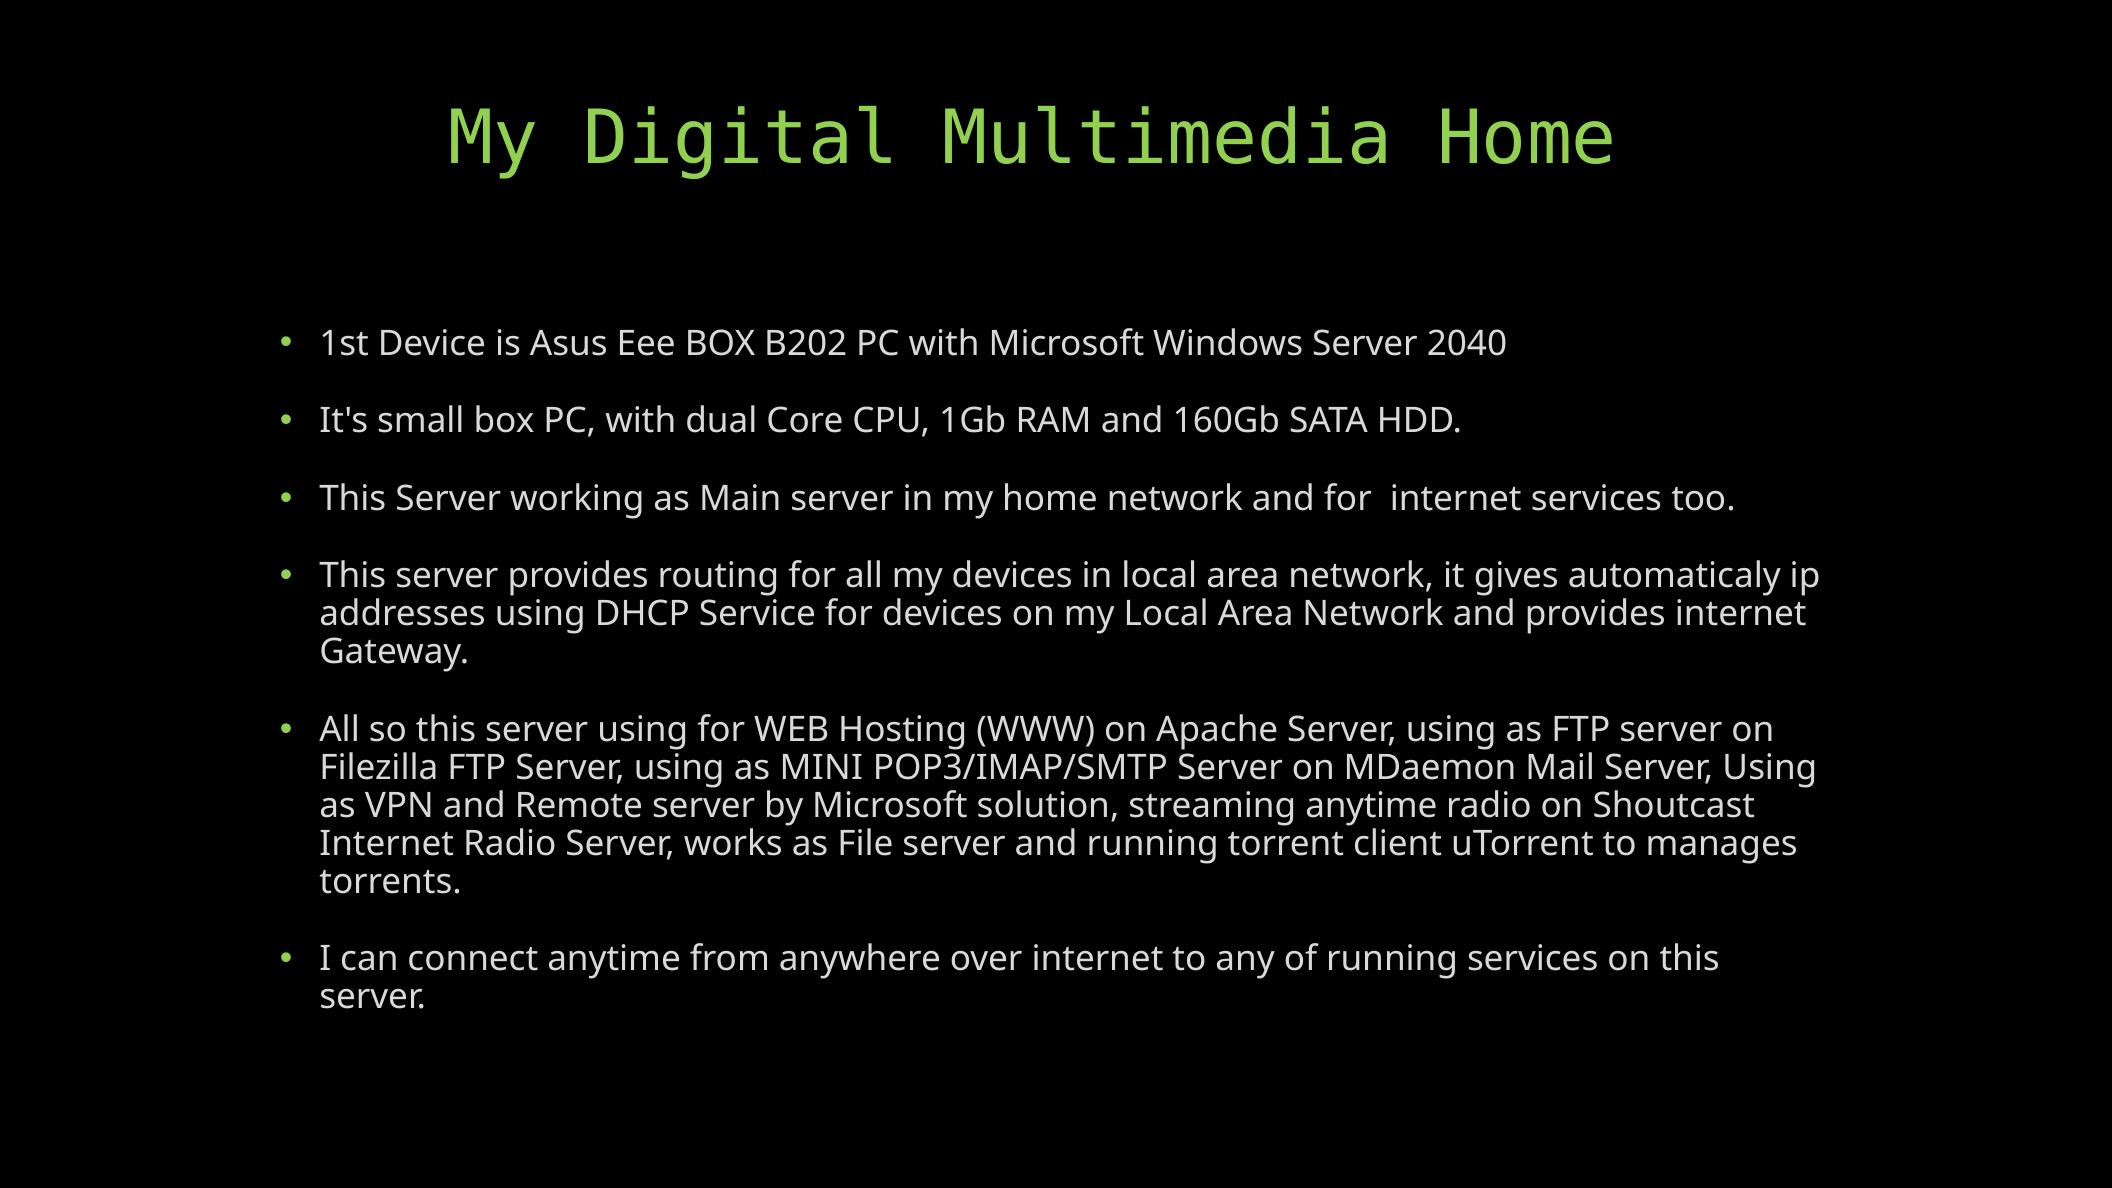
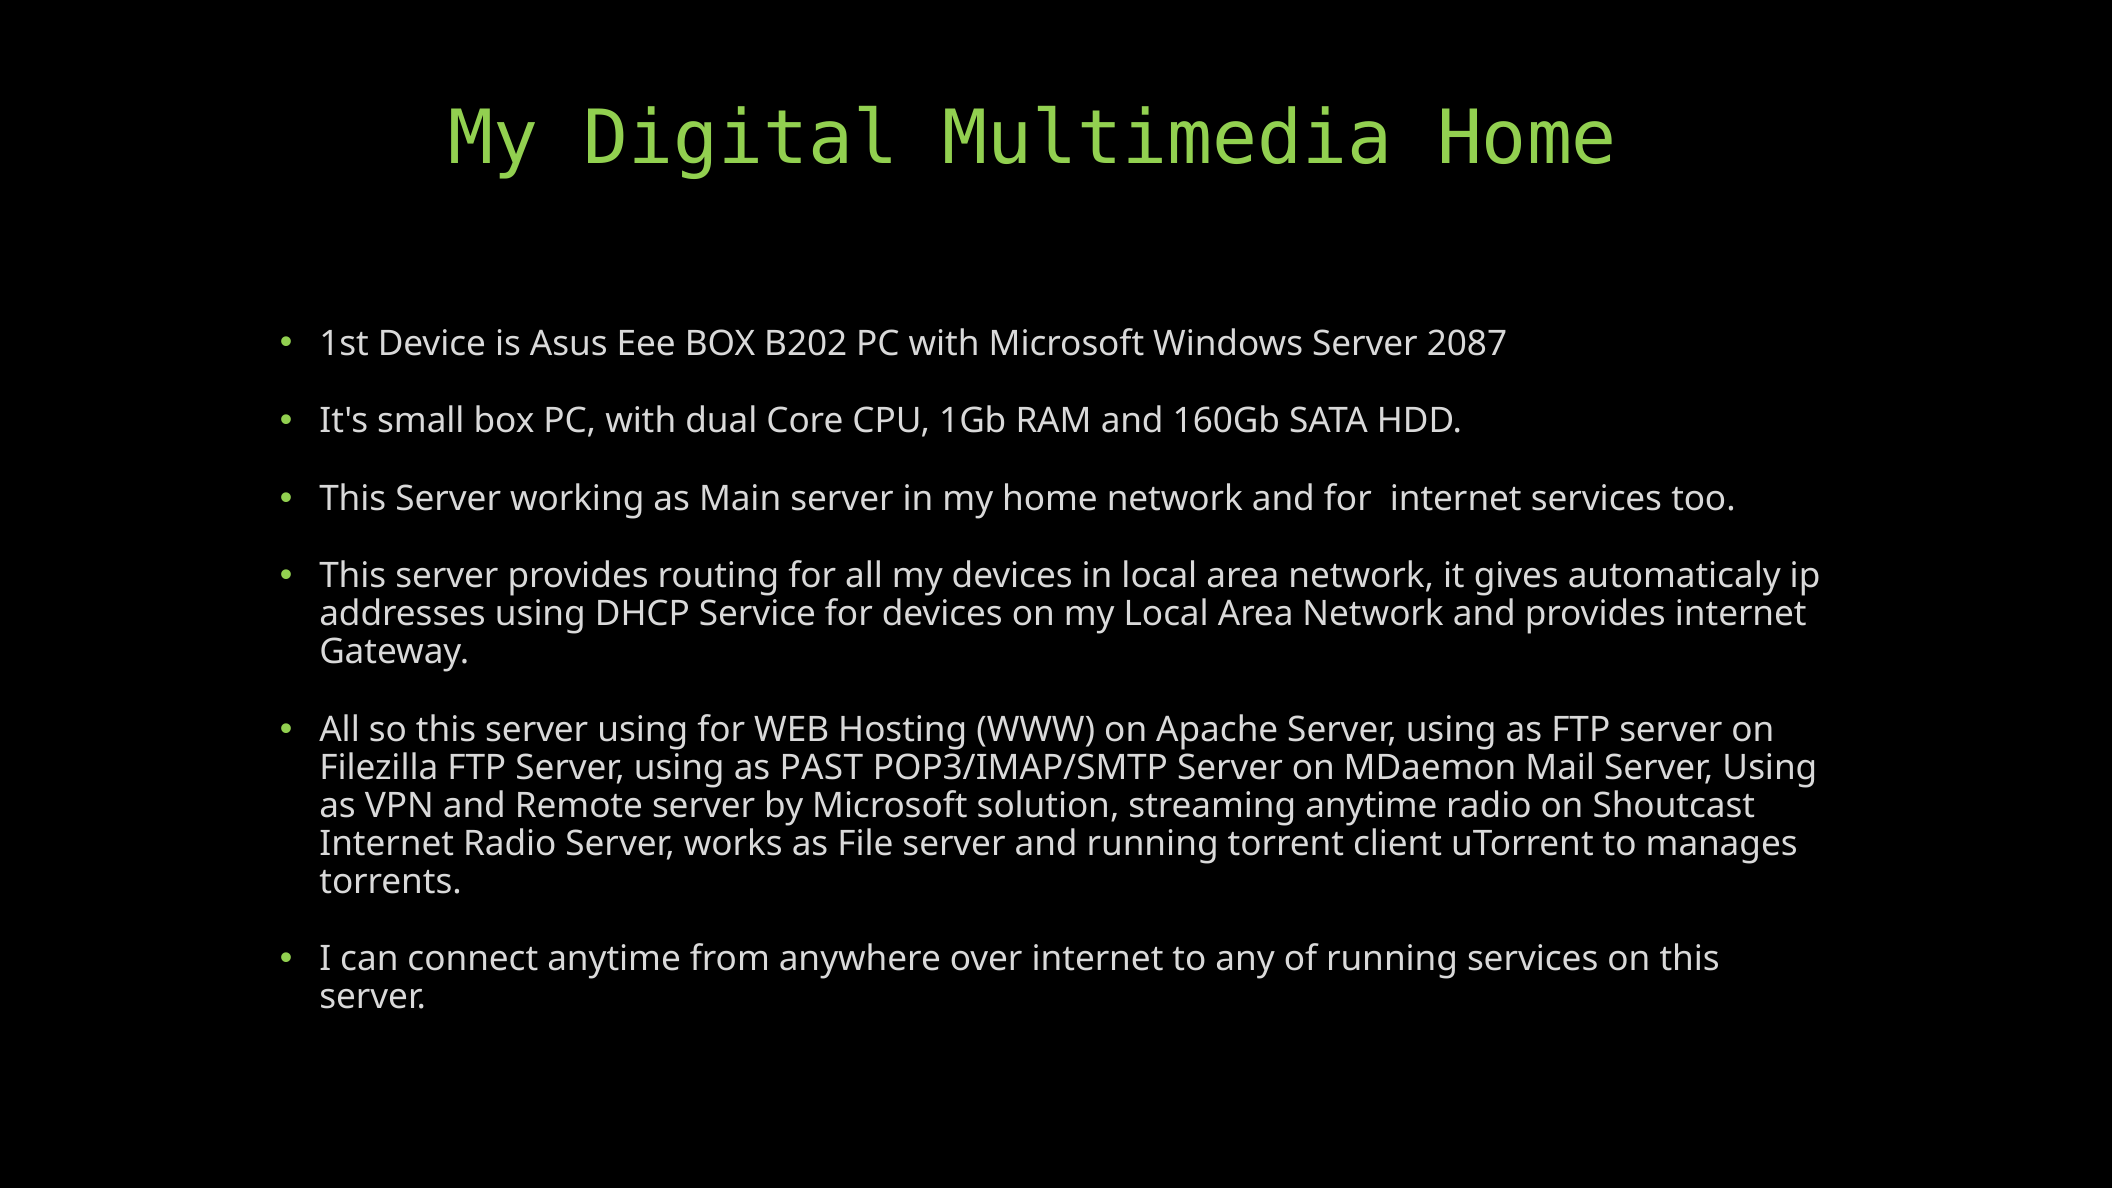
2040: 2040 -> 2087 (1467, 343)
MINI: MINI -> PAST (821, 768)
